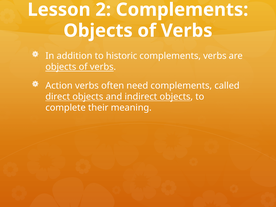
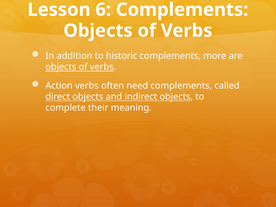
2: 2 -> 6 (103, 10)
complements verbs: verbs -> more (215, 56)
